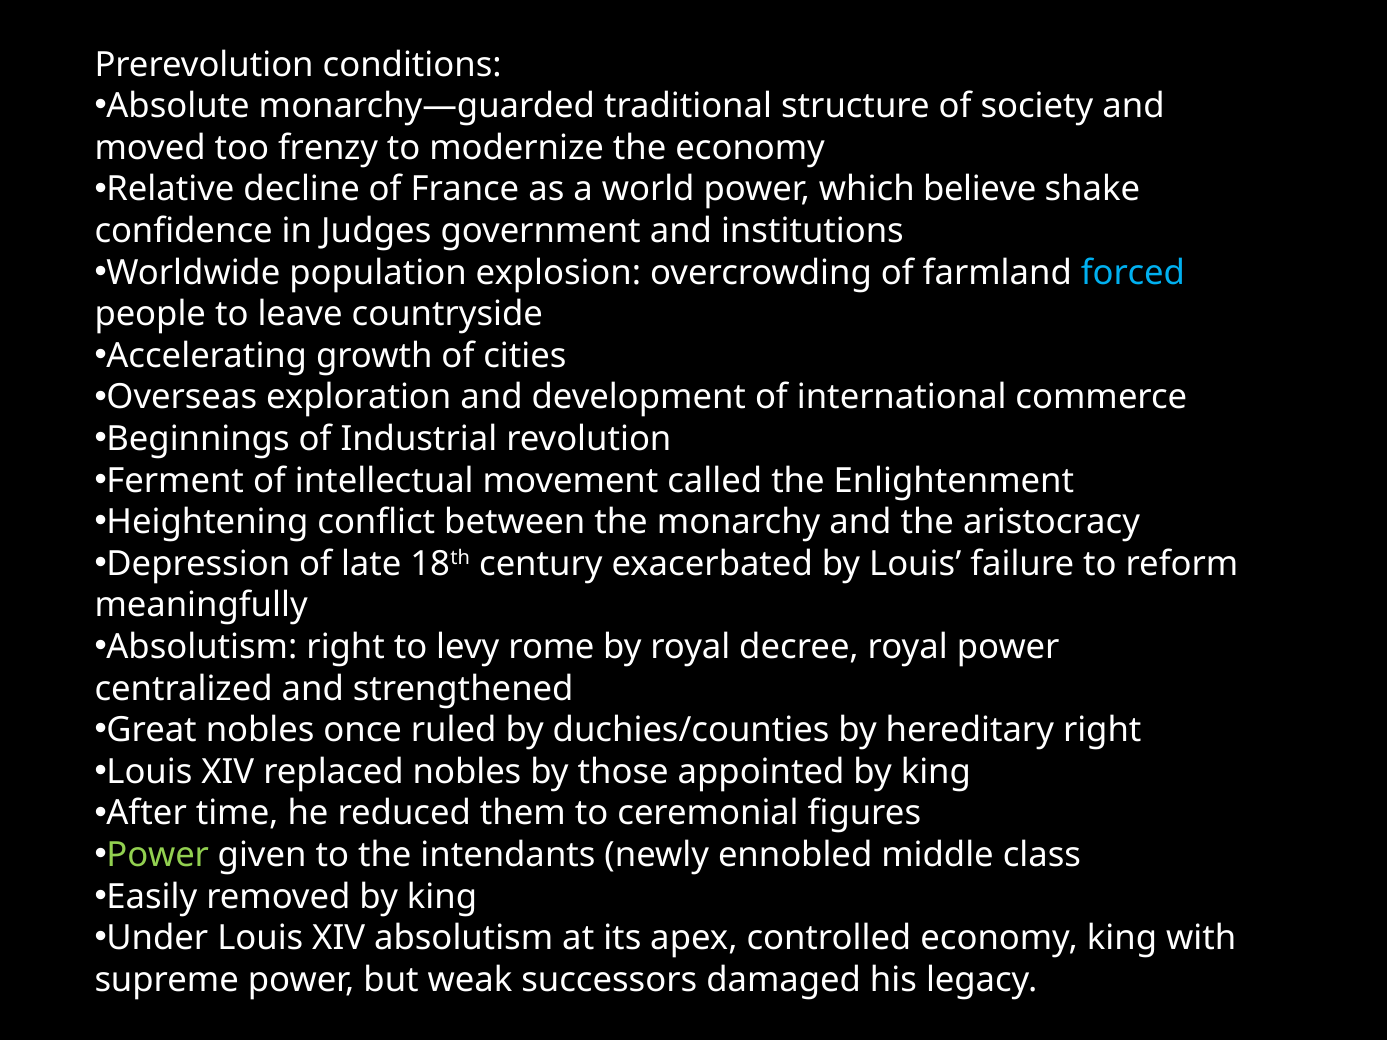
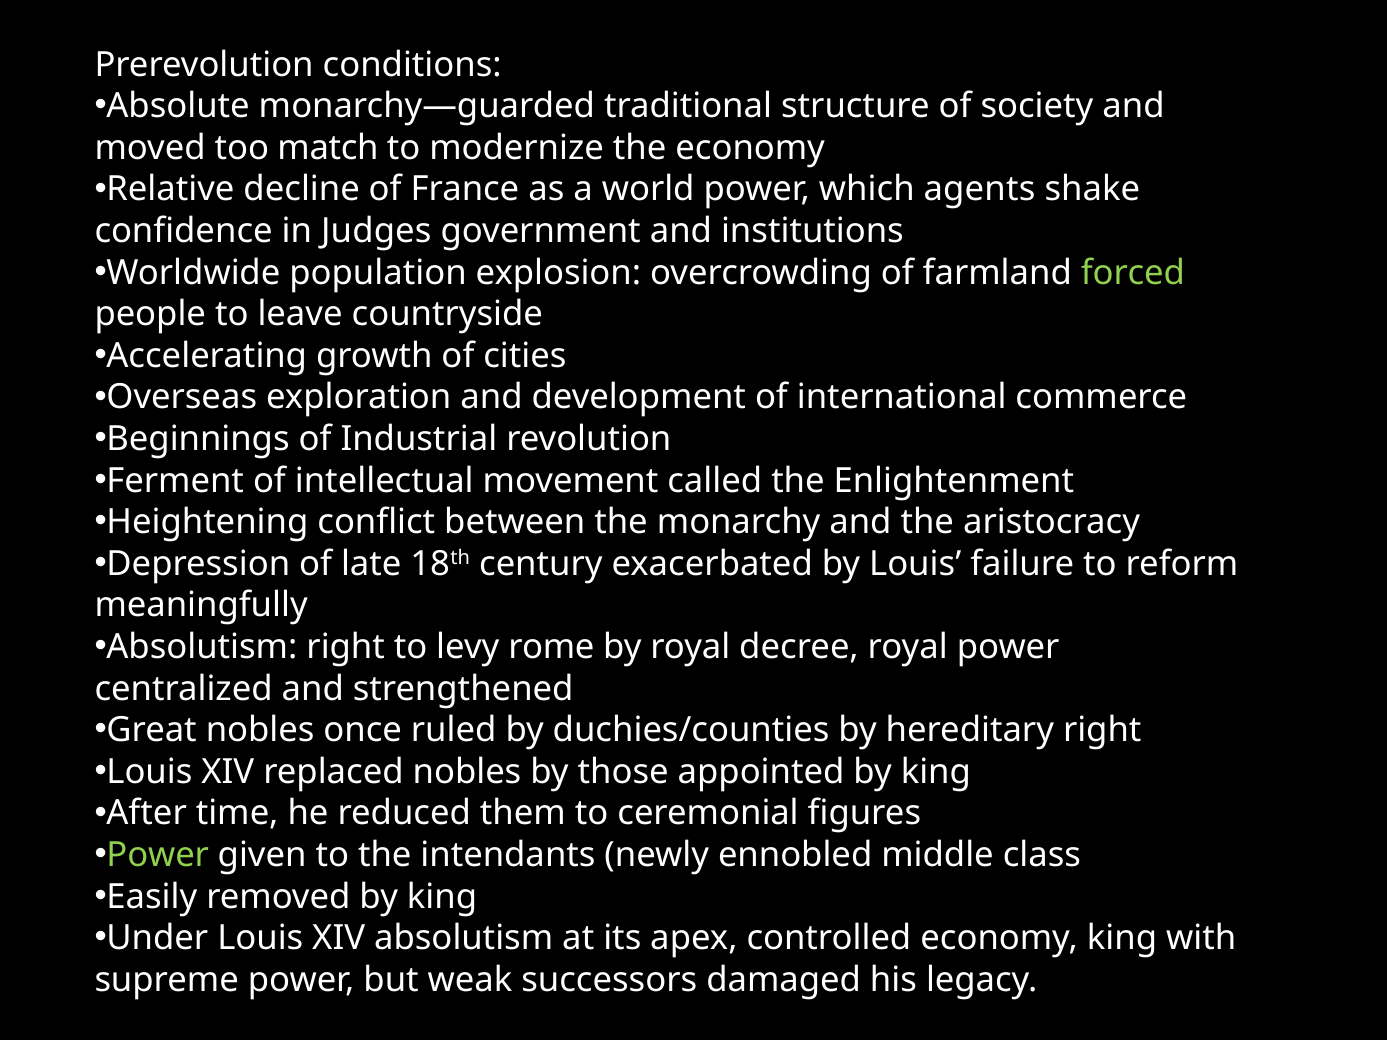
frenzy: frenzy -> match (328, 148)
believe: believe -> agents (979, 190)
forced colour: light blue -> light green (1133, 273)
